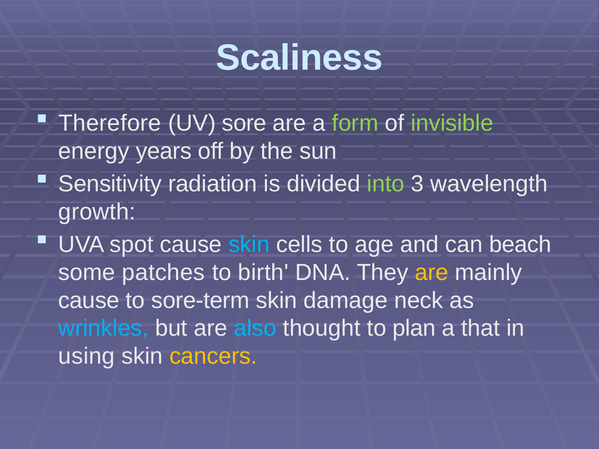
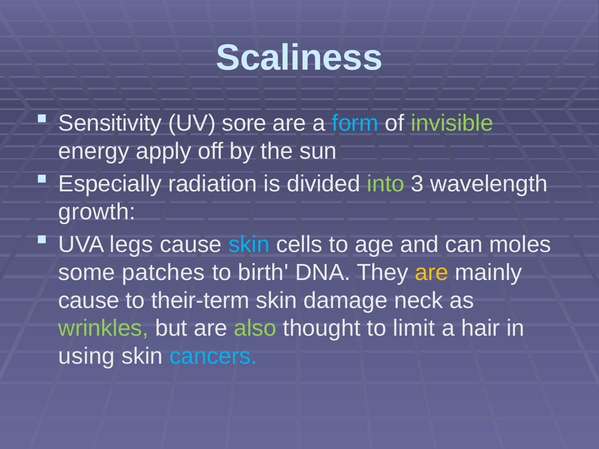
Therefore: Therefore -> Sensitivity (110, 123)
form colour: light green -> light blue (355, 123)
years: years -> apply (164, 151)
Sensitivity: Sensitivity -> Especially (110, 184)
spot: spot -> legs (131, 245)
beach: beach -> moles (520, 245)
sore-term: sore-term -> their-term (200, 300)
wrinkles colour: light blue -> light green (104, 328)
also colour: light blue -> light green (255, 328)
plan: plan -> limit (414, 328)
that: that -> hair (481, 328)
cancers colour: yellow -> light blue (213, 356)
